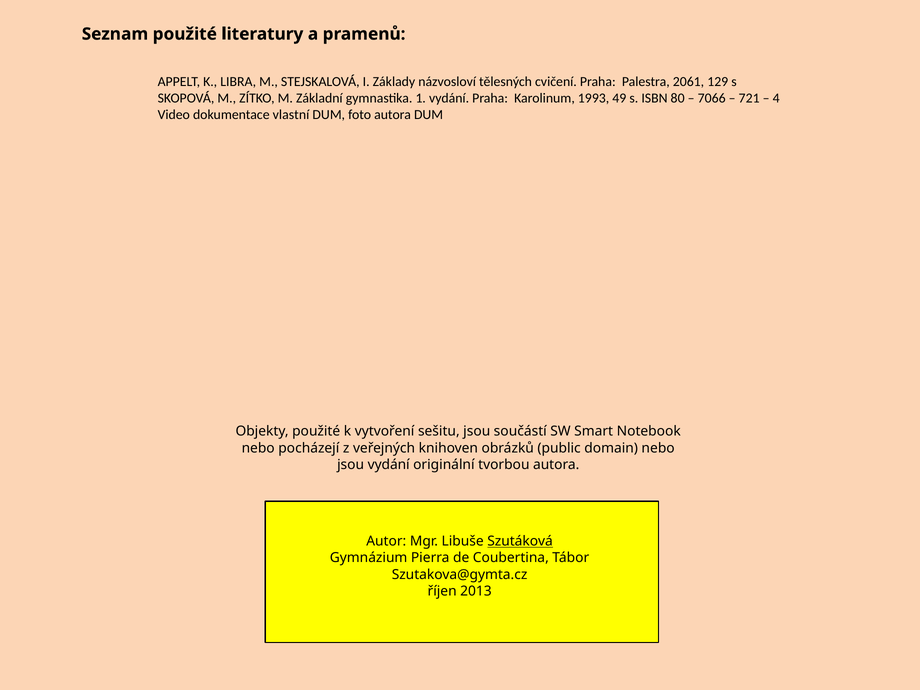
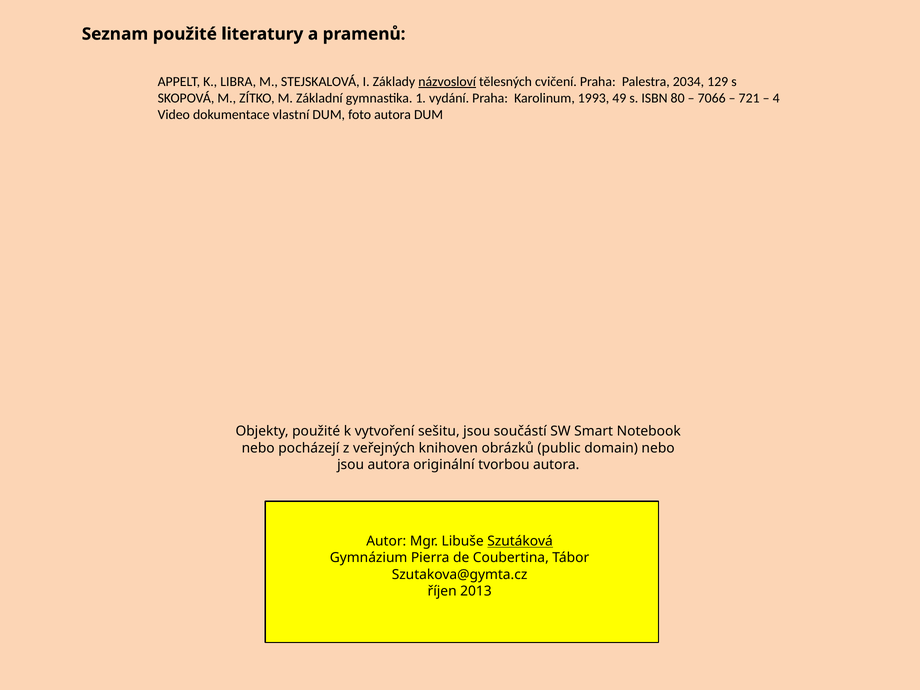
názvosloví underline: none -> present (447, 82)
2061: 2061 -> 2034 (689, 82)
jsou vydání: vydání -> autora (389, 465)
